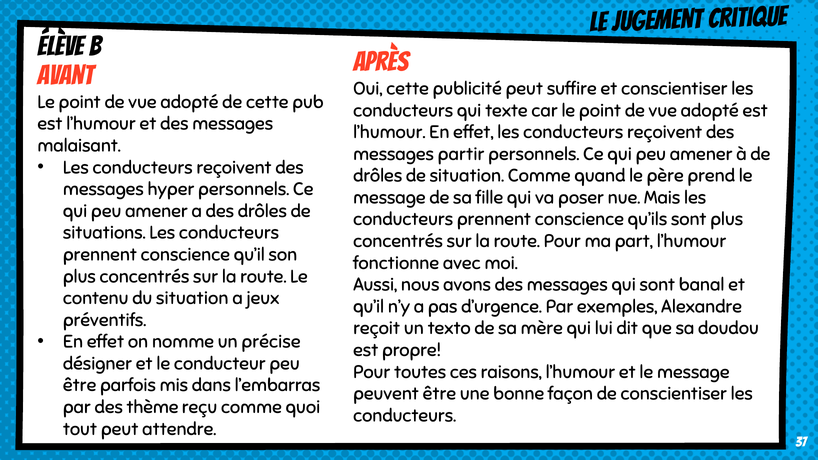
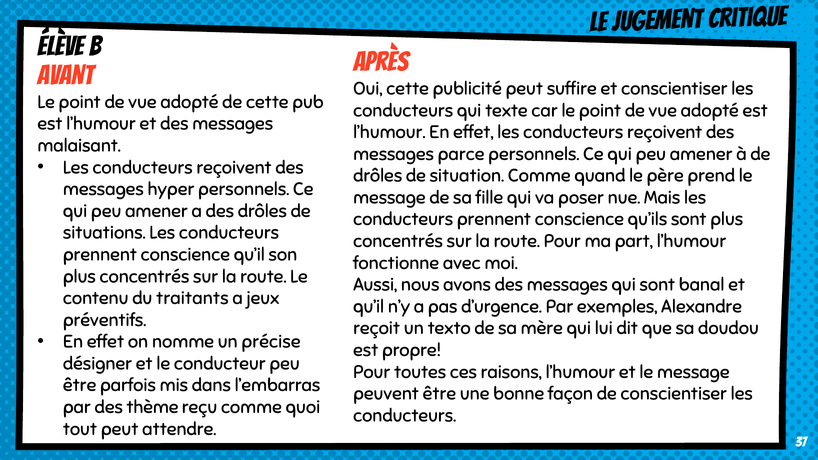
partir: partir -> parce (461, 154)
du situation: situation -> traitants (192, 298)
